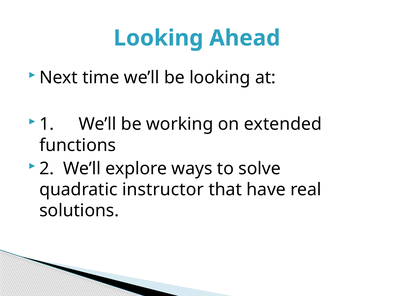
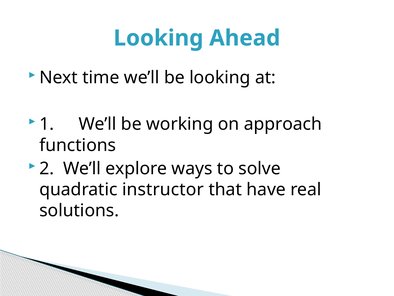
extended: extended -> approach (283, 124)
